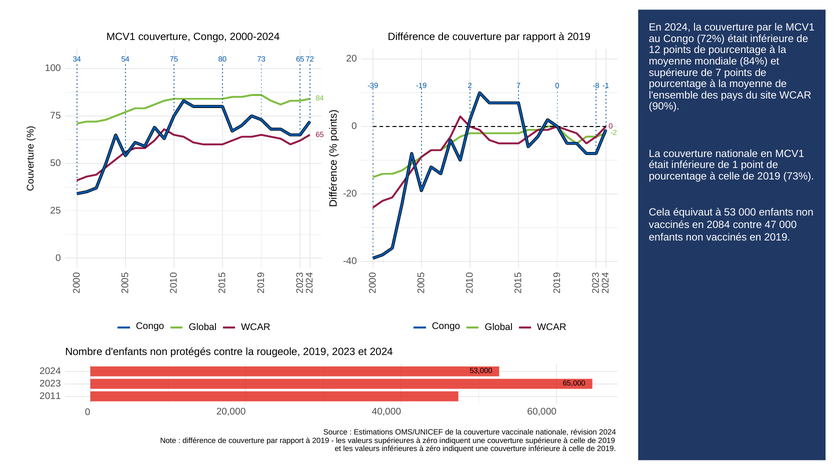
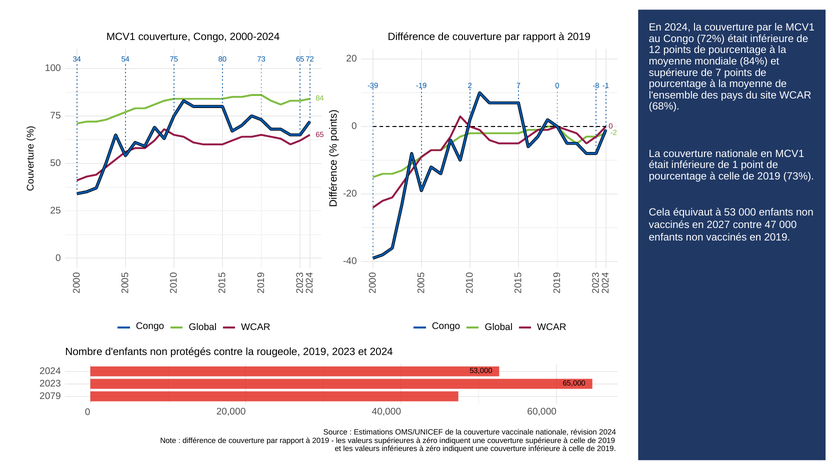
90%: 90% -> 68% (664, 106)
2084: 2084 -> 2027 (718, 225)
2011: 2011 -> 2079 (50, 396)
